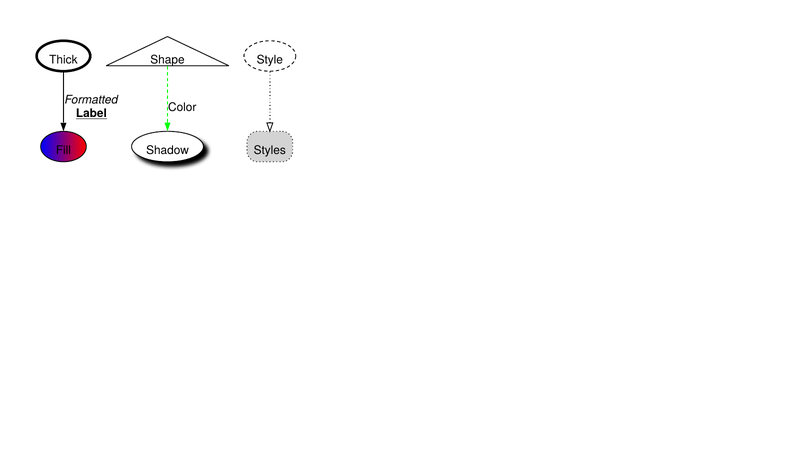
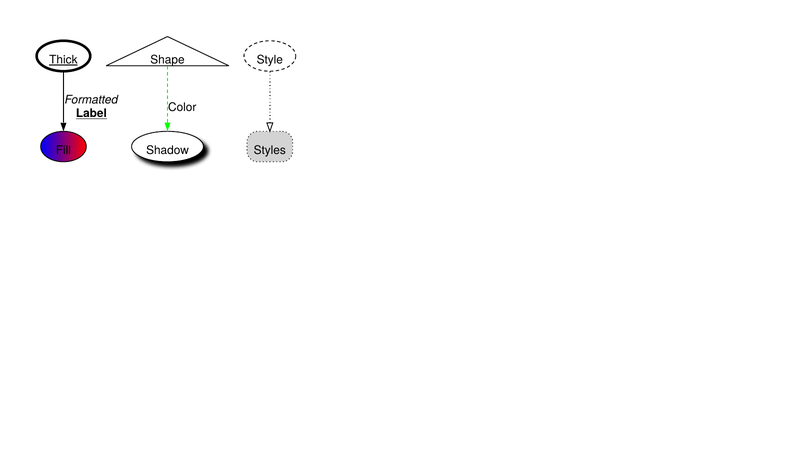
Thick underline: none -> present (63, 60)
